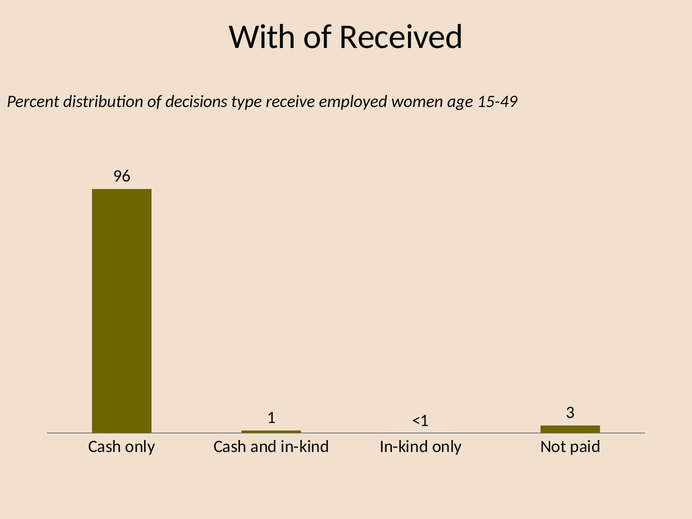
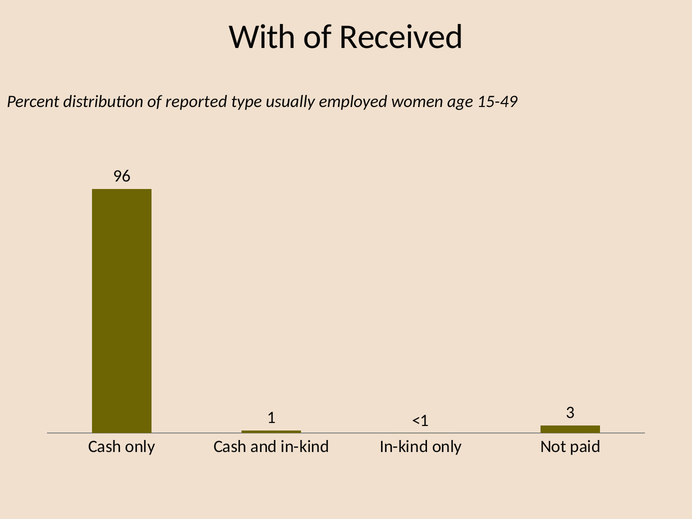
decisions: decisions -> reported (196, 101)
receive: receive -> usually (290, 101)
